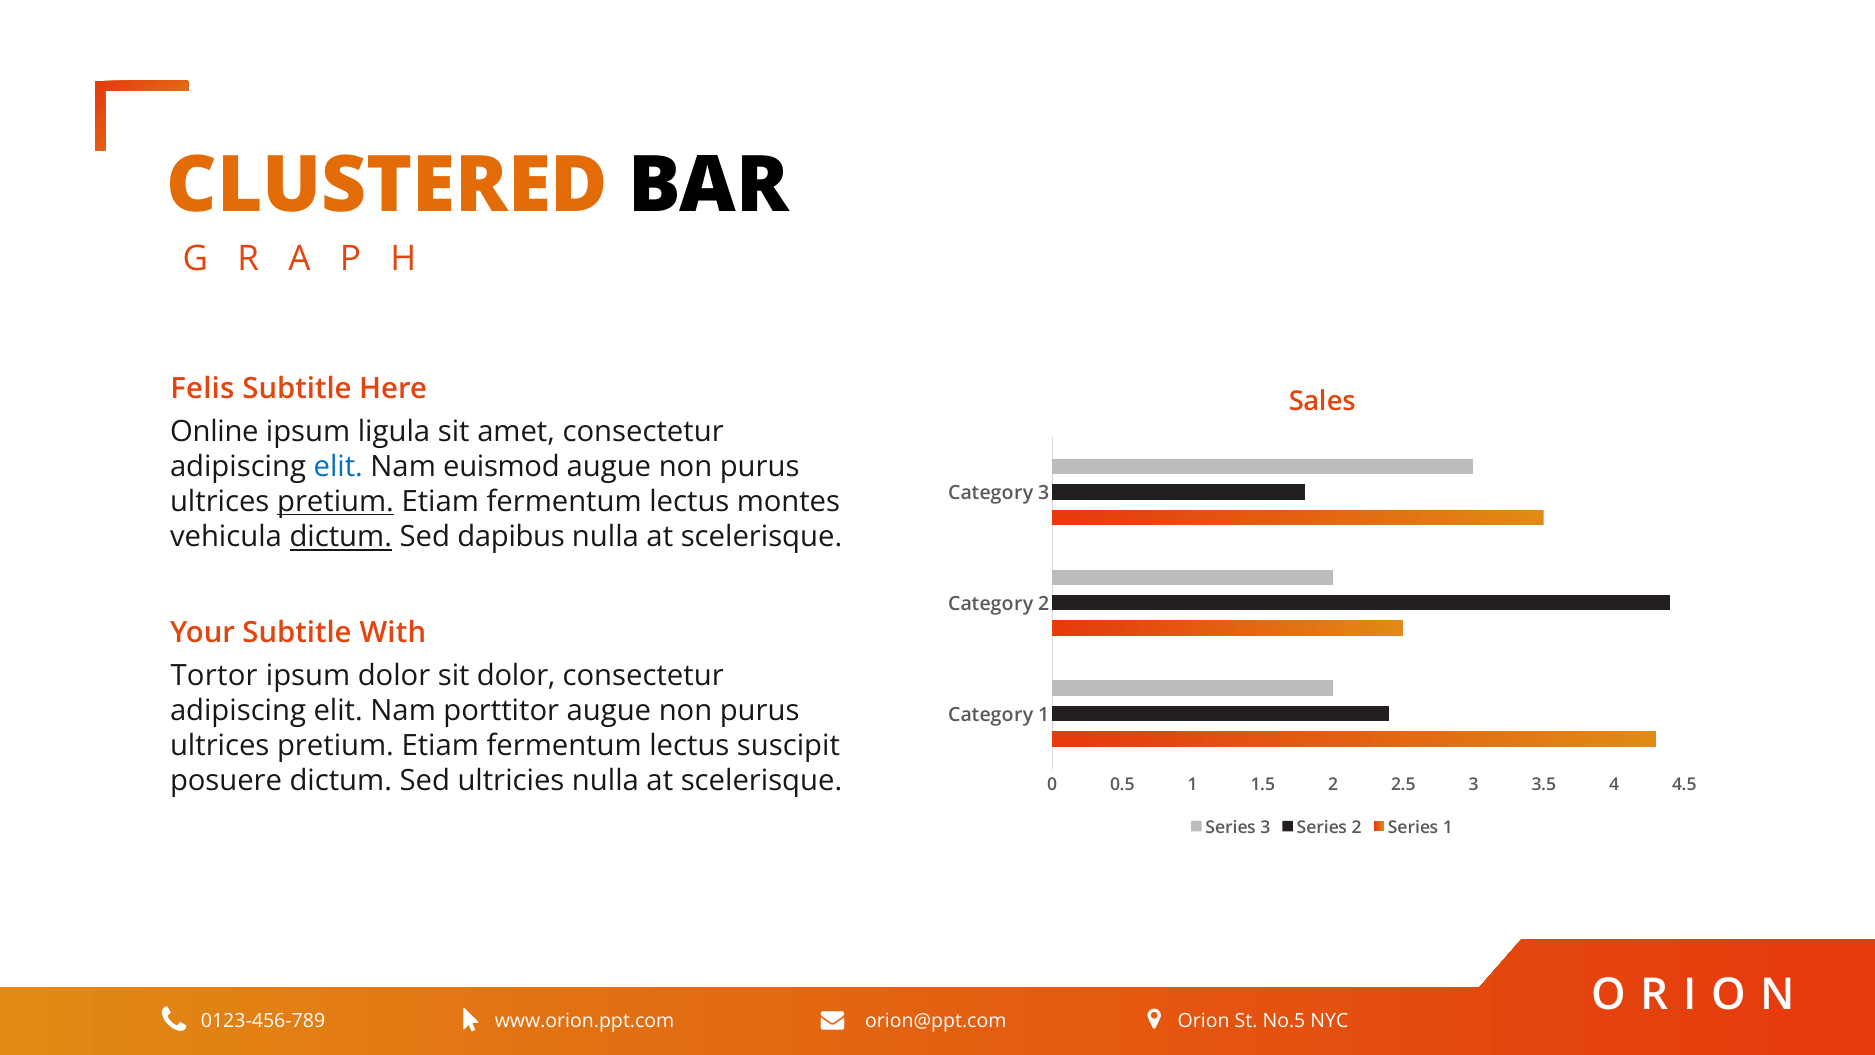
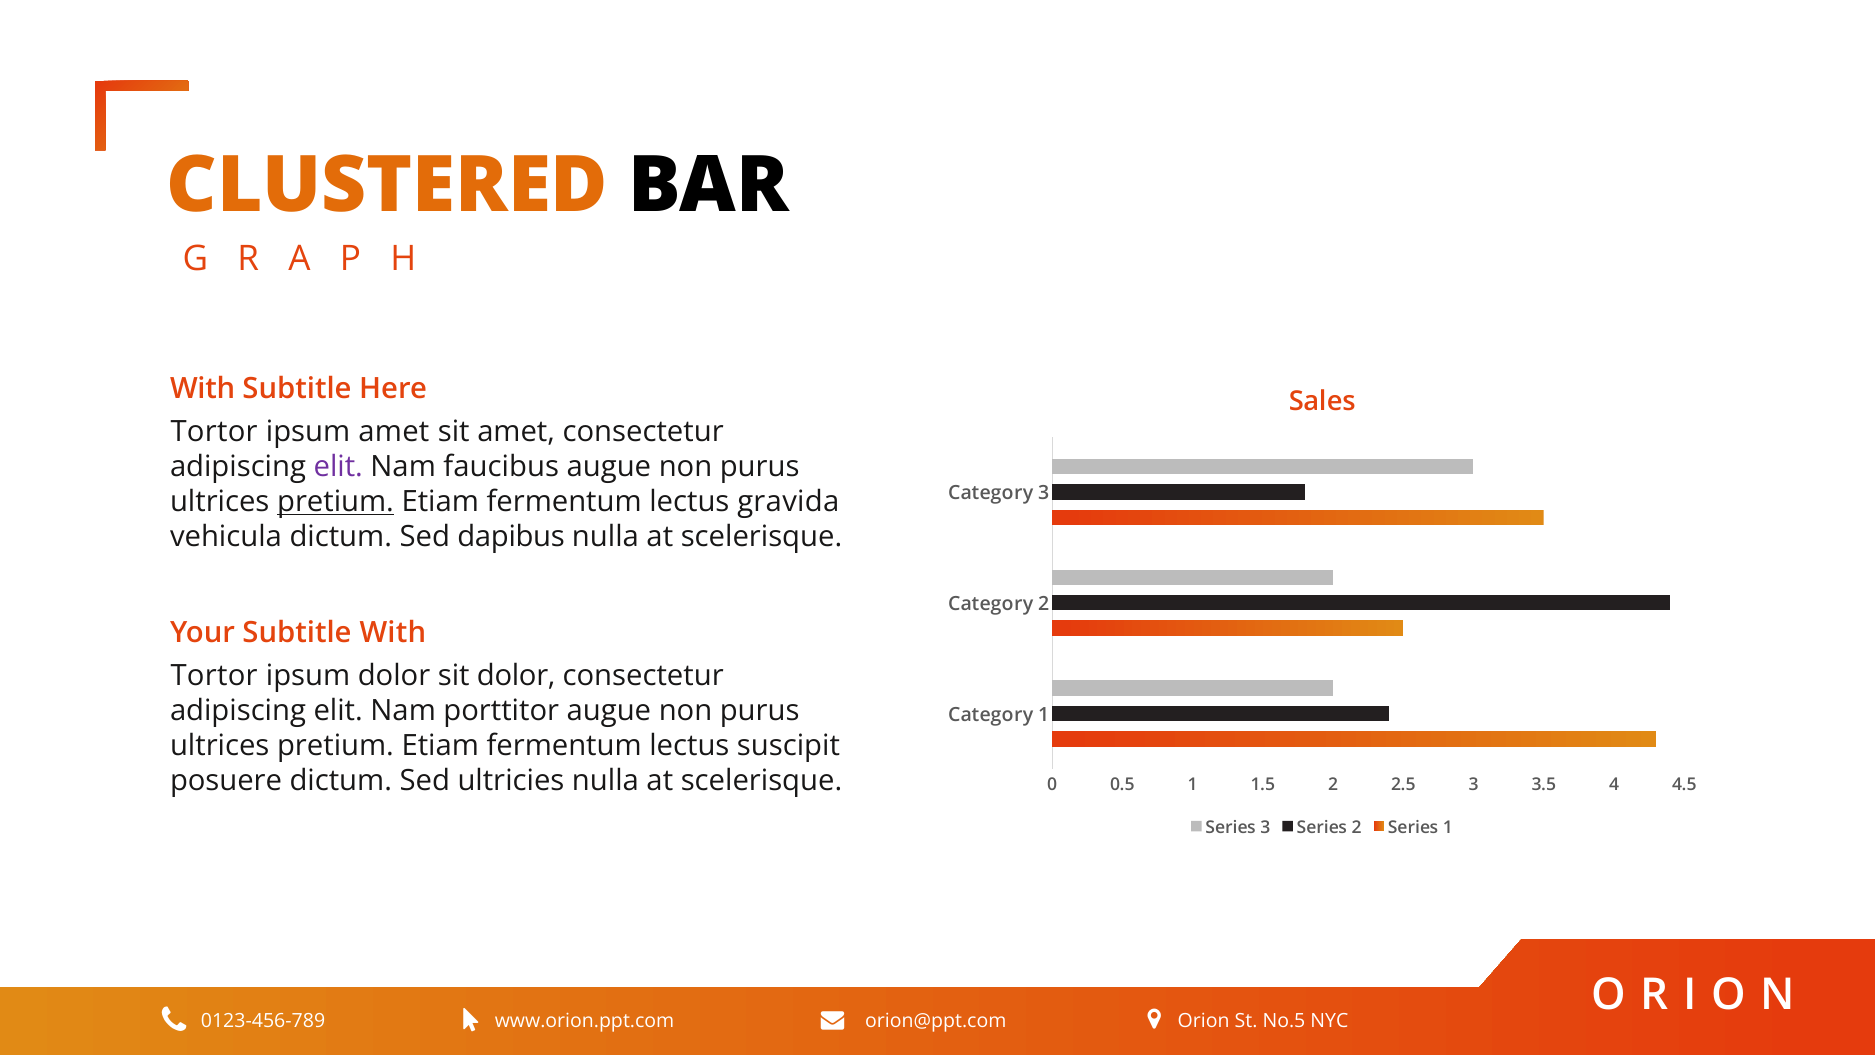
Felis: Felis -> With (203, 389)
Online: Online -> Tortor (214, 431)
ipsum ligula: ligula -> amet (394, 431)
elit colour: blue -> purple (338, 467)
euismod: euismod -> faucibus (501, 467)
montes: montes -> gravida (788, 502)
dictum underline: present -> none (341, 537)
